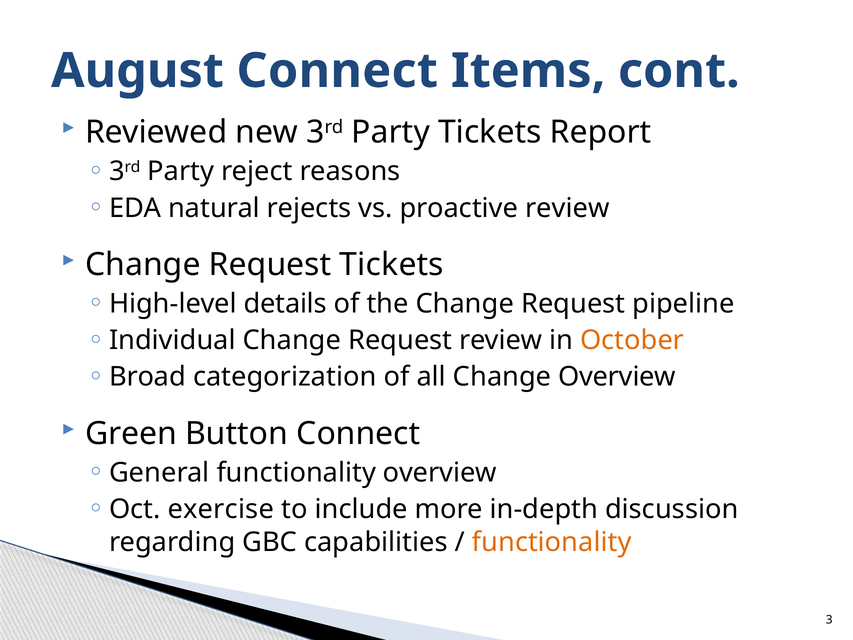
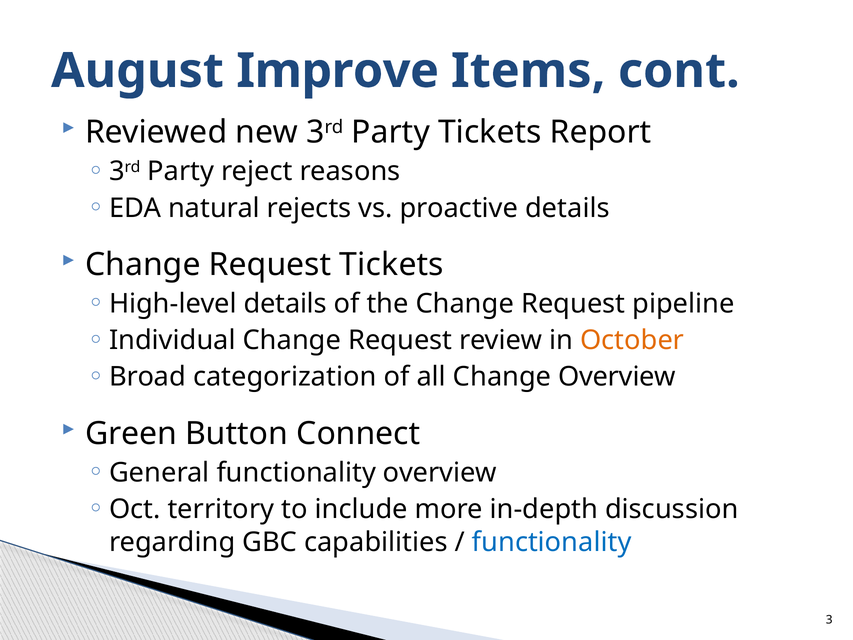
August Connect: Connect -> Improve (338, 71)
proactive review: review -> details (567, 208)
exercise: exercise -> territory (221, 509)
functionality colour: orange -> blue (552, 542)
